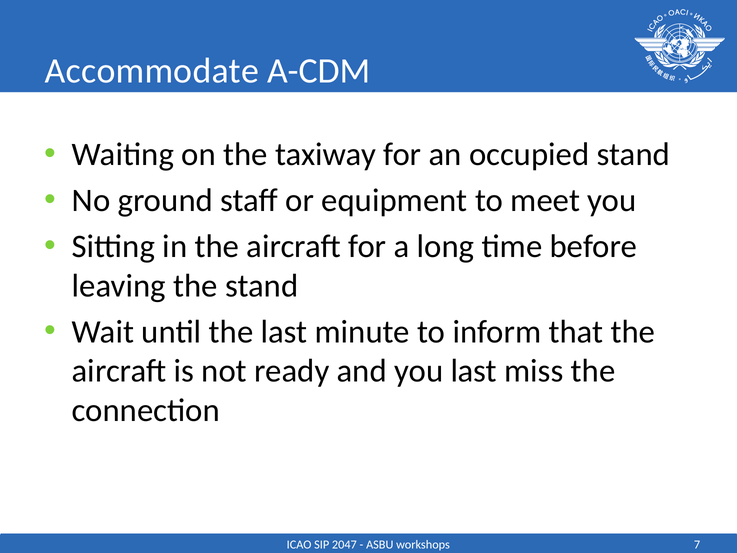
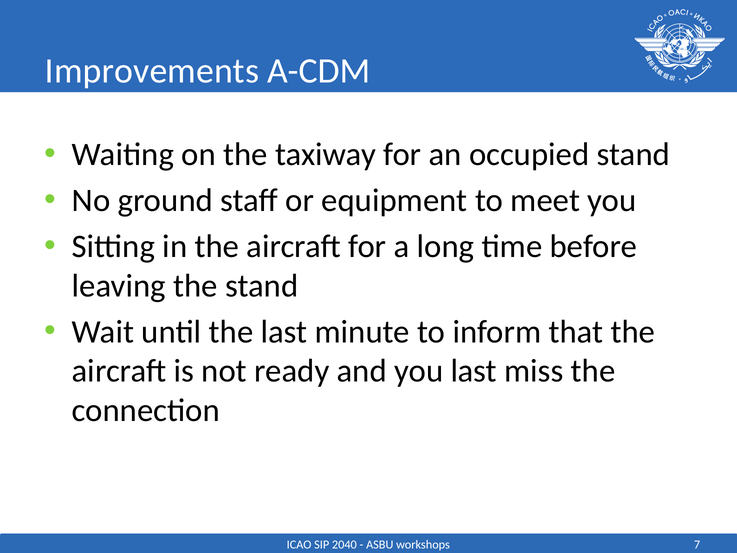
Accommodate: Accommodate -> Improvements (152, 71)
2047: 2047 -> 2040 (344, 544)
